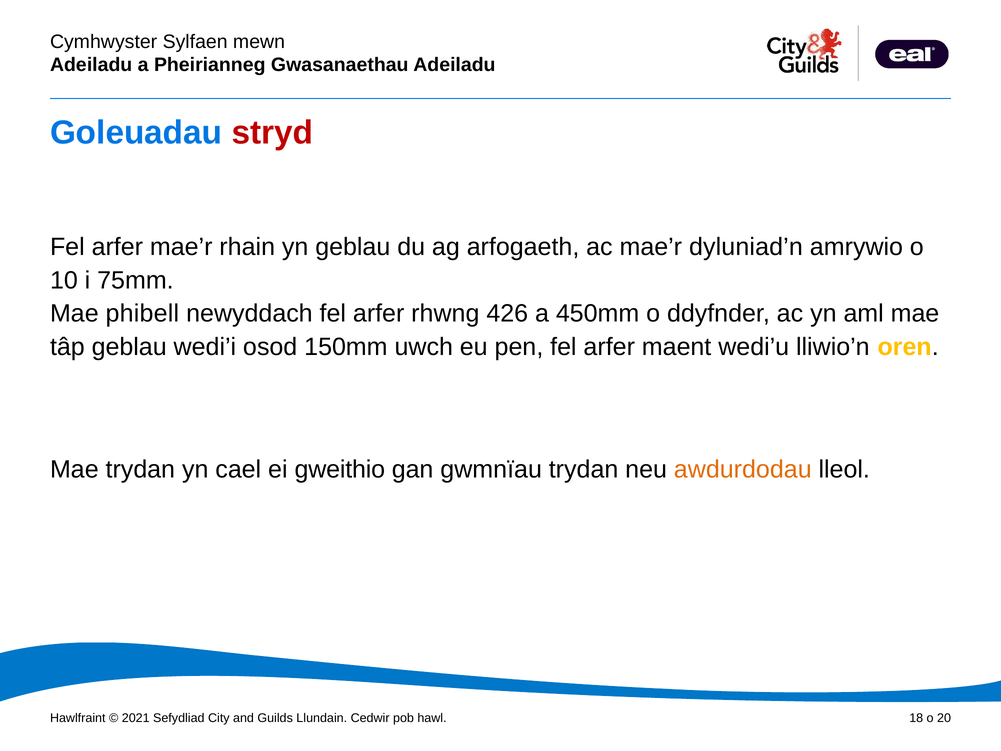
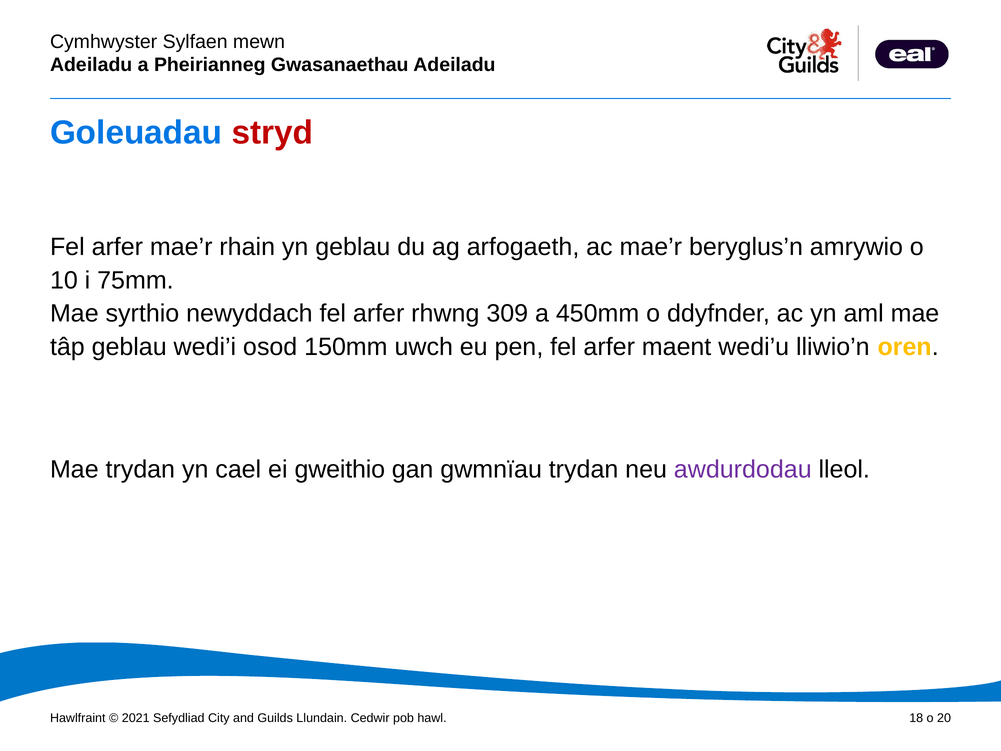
dyluniad’n: dyluniad’n -> beryglus’n (746, 247)
phibell: phibell -> syrthio (142, 314)
426: 426 -> 309 (507, 314)
awdurdodau colour: orange -> purple (743, 469)
